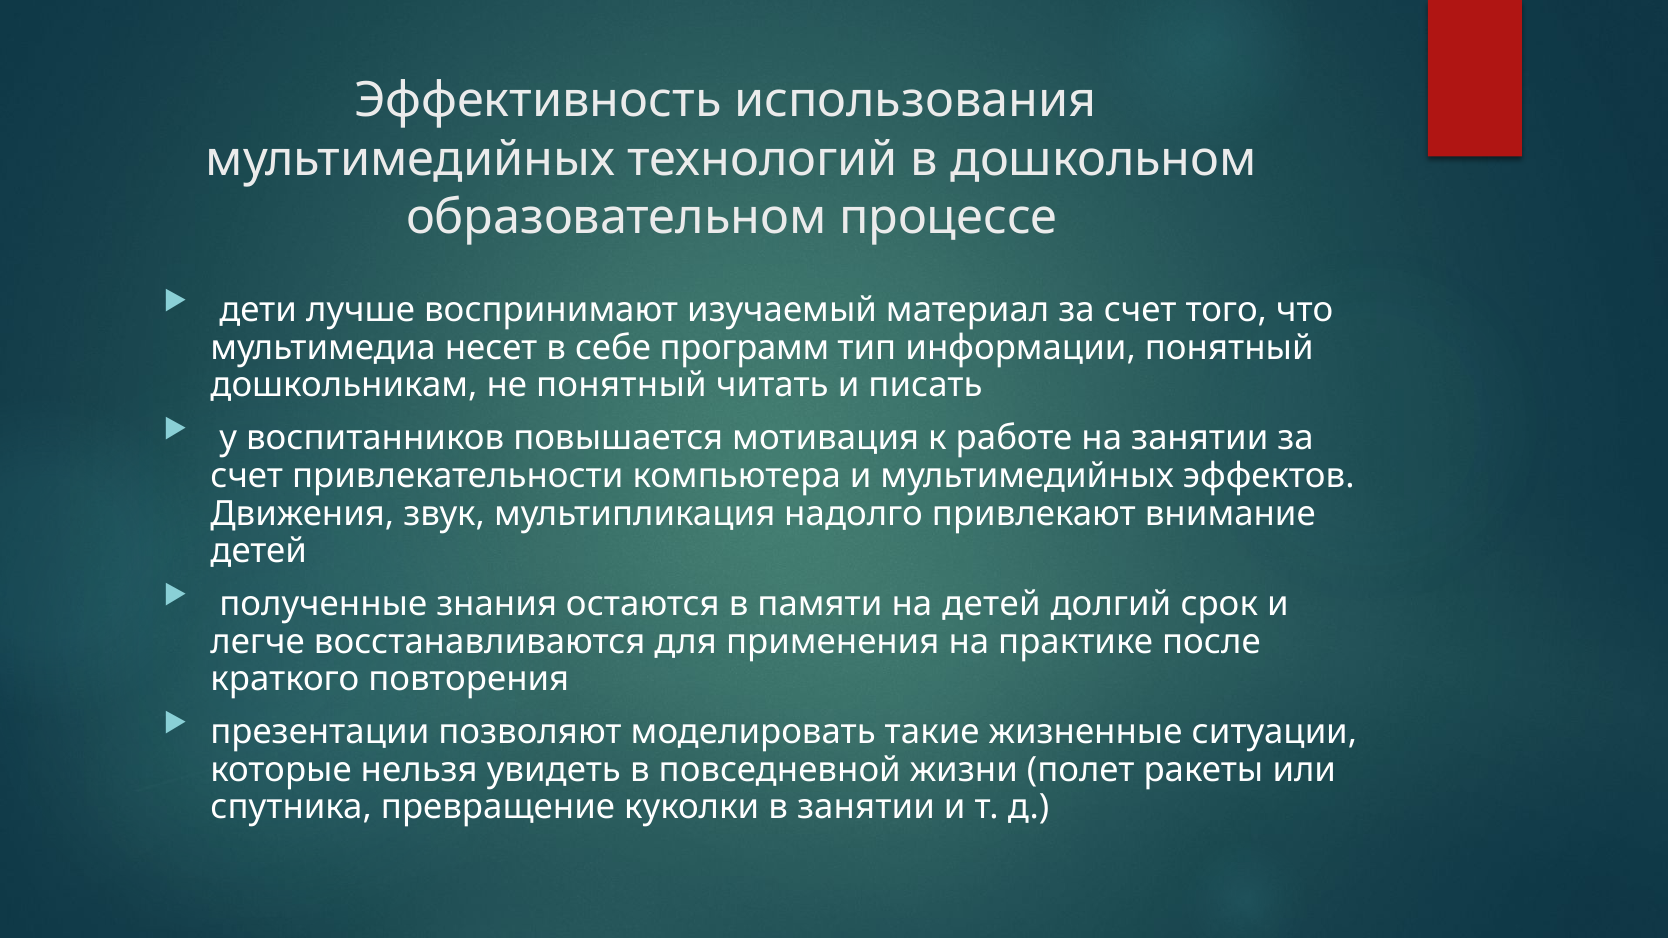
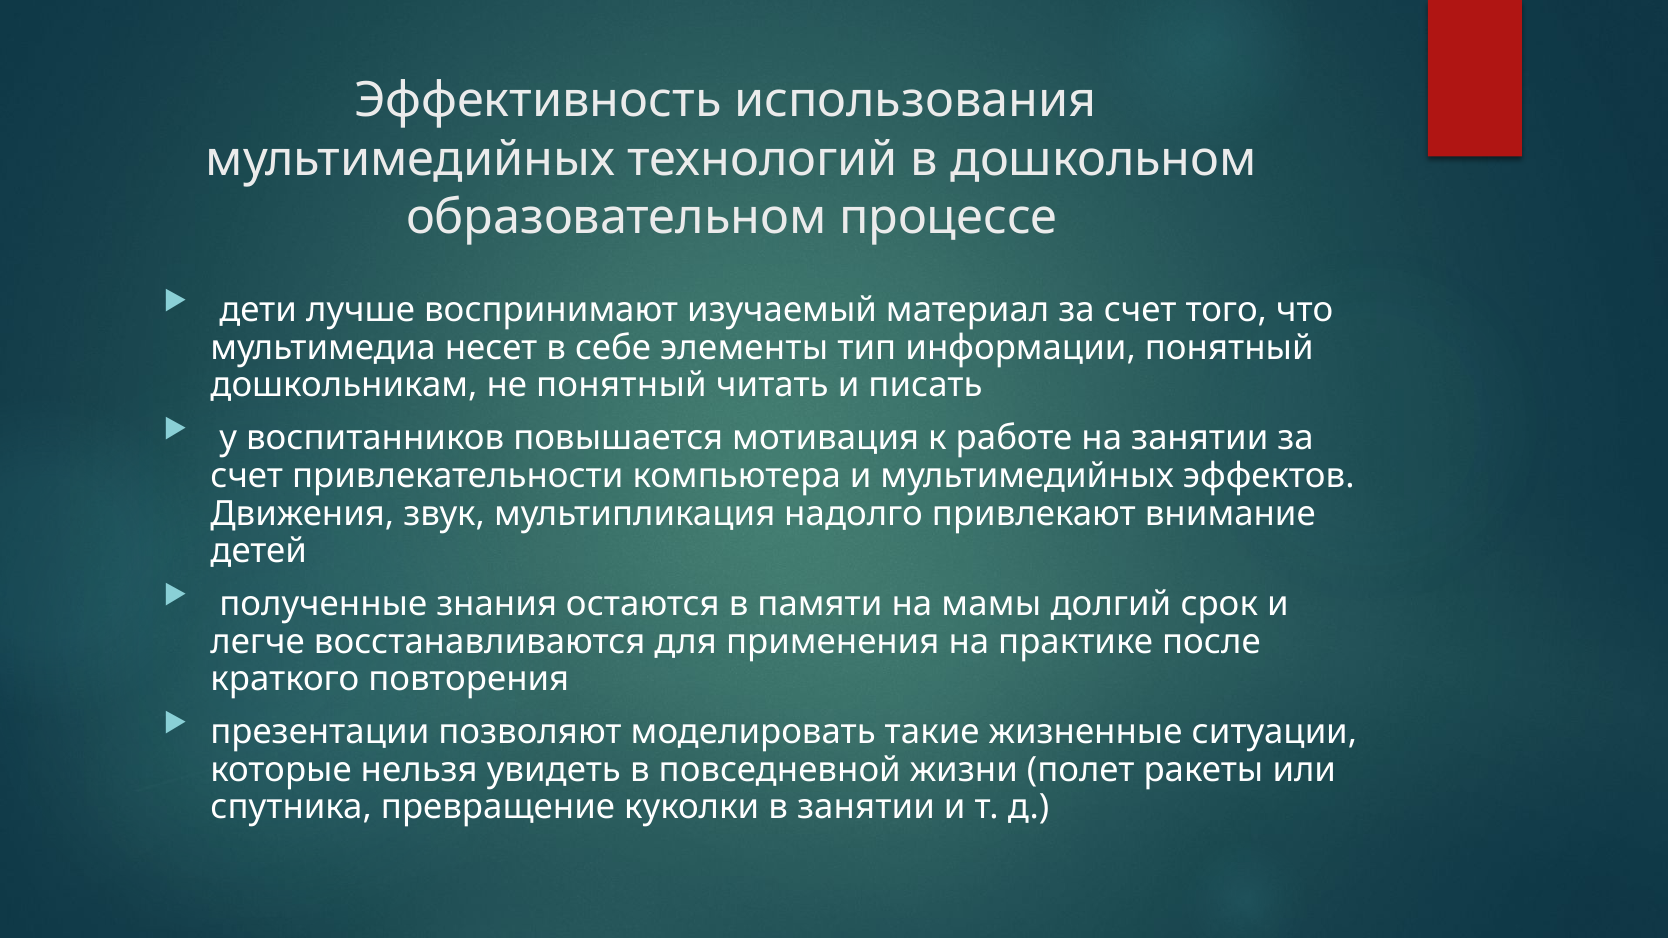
программ: программ -> элементы (744, 348)
на детей: детей -> мамы (991, 604)
